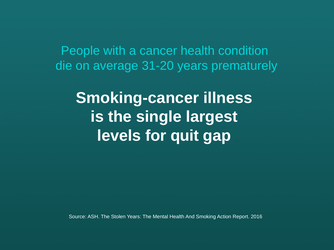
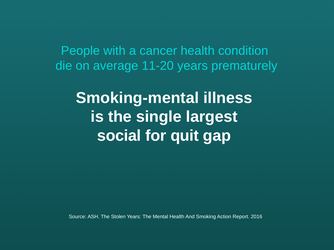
31-20: 31-20 -> 11-20 (158, 66)
Smoking-cancer: Smoking-cancer -> Smoking-mental (137, 98)
levels: levels -> social (119, 136)
